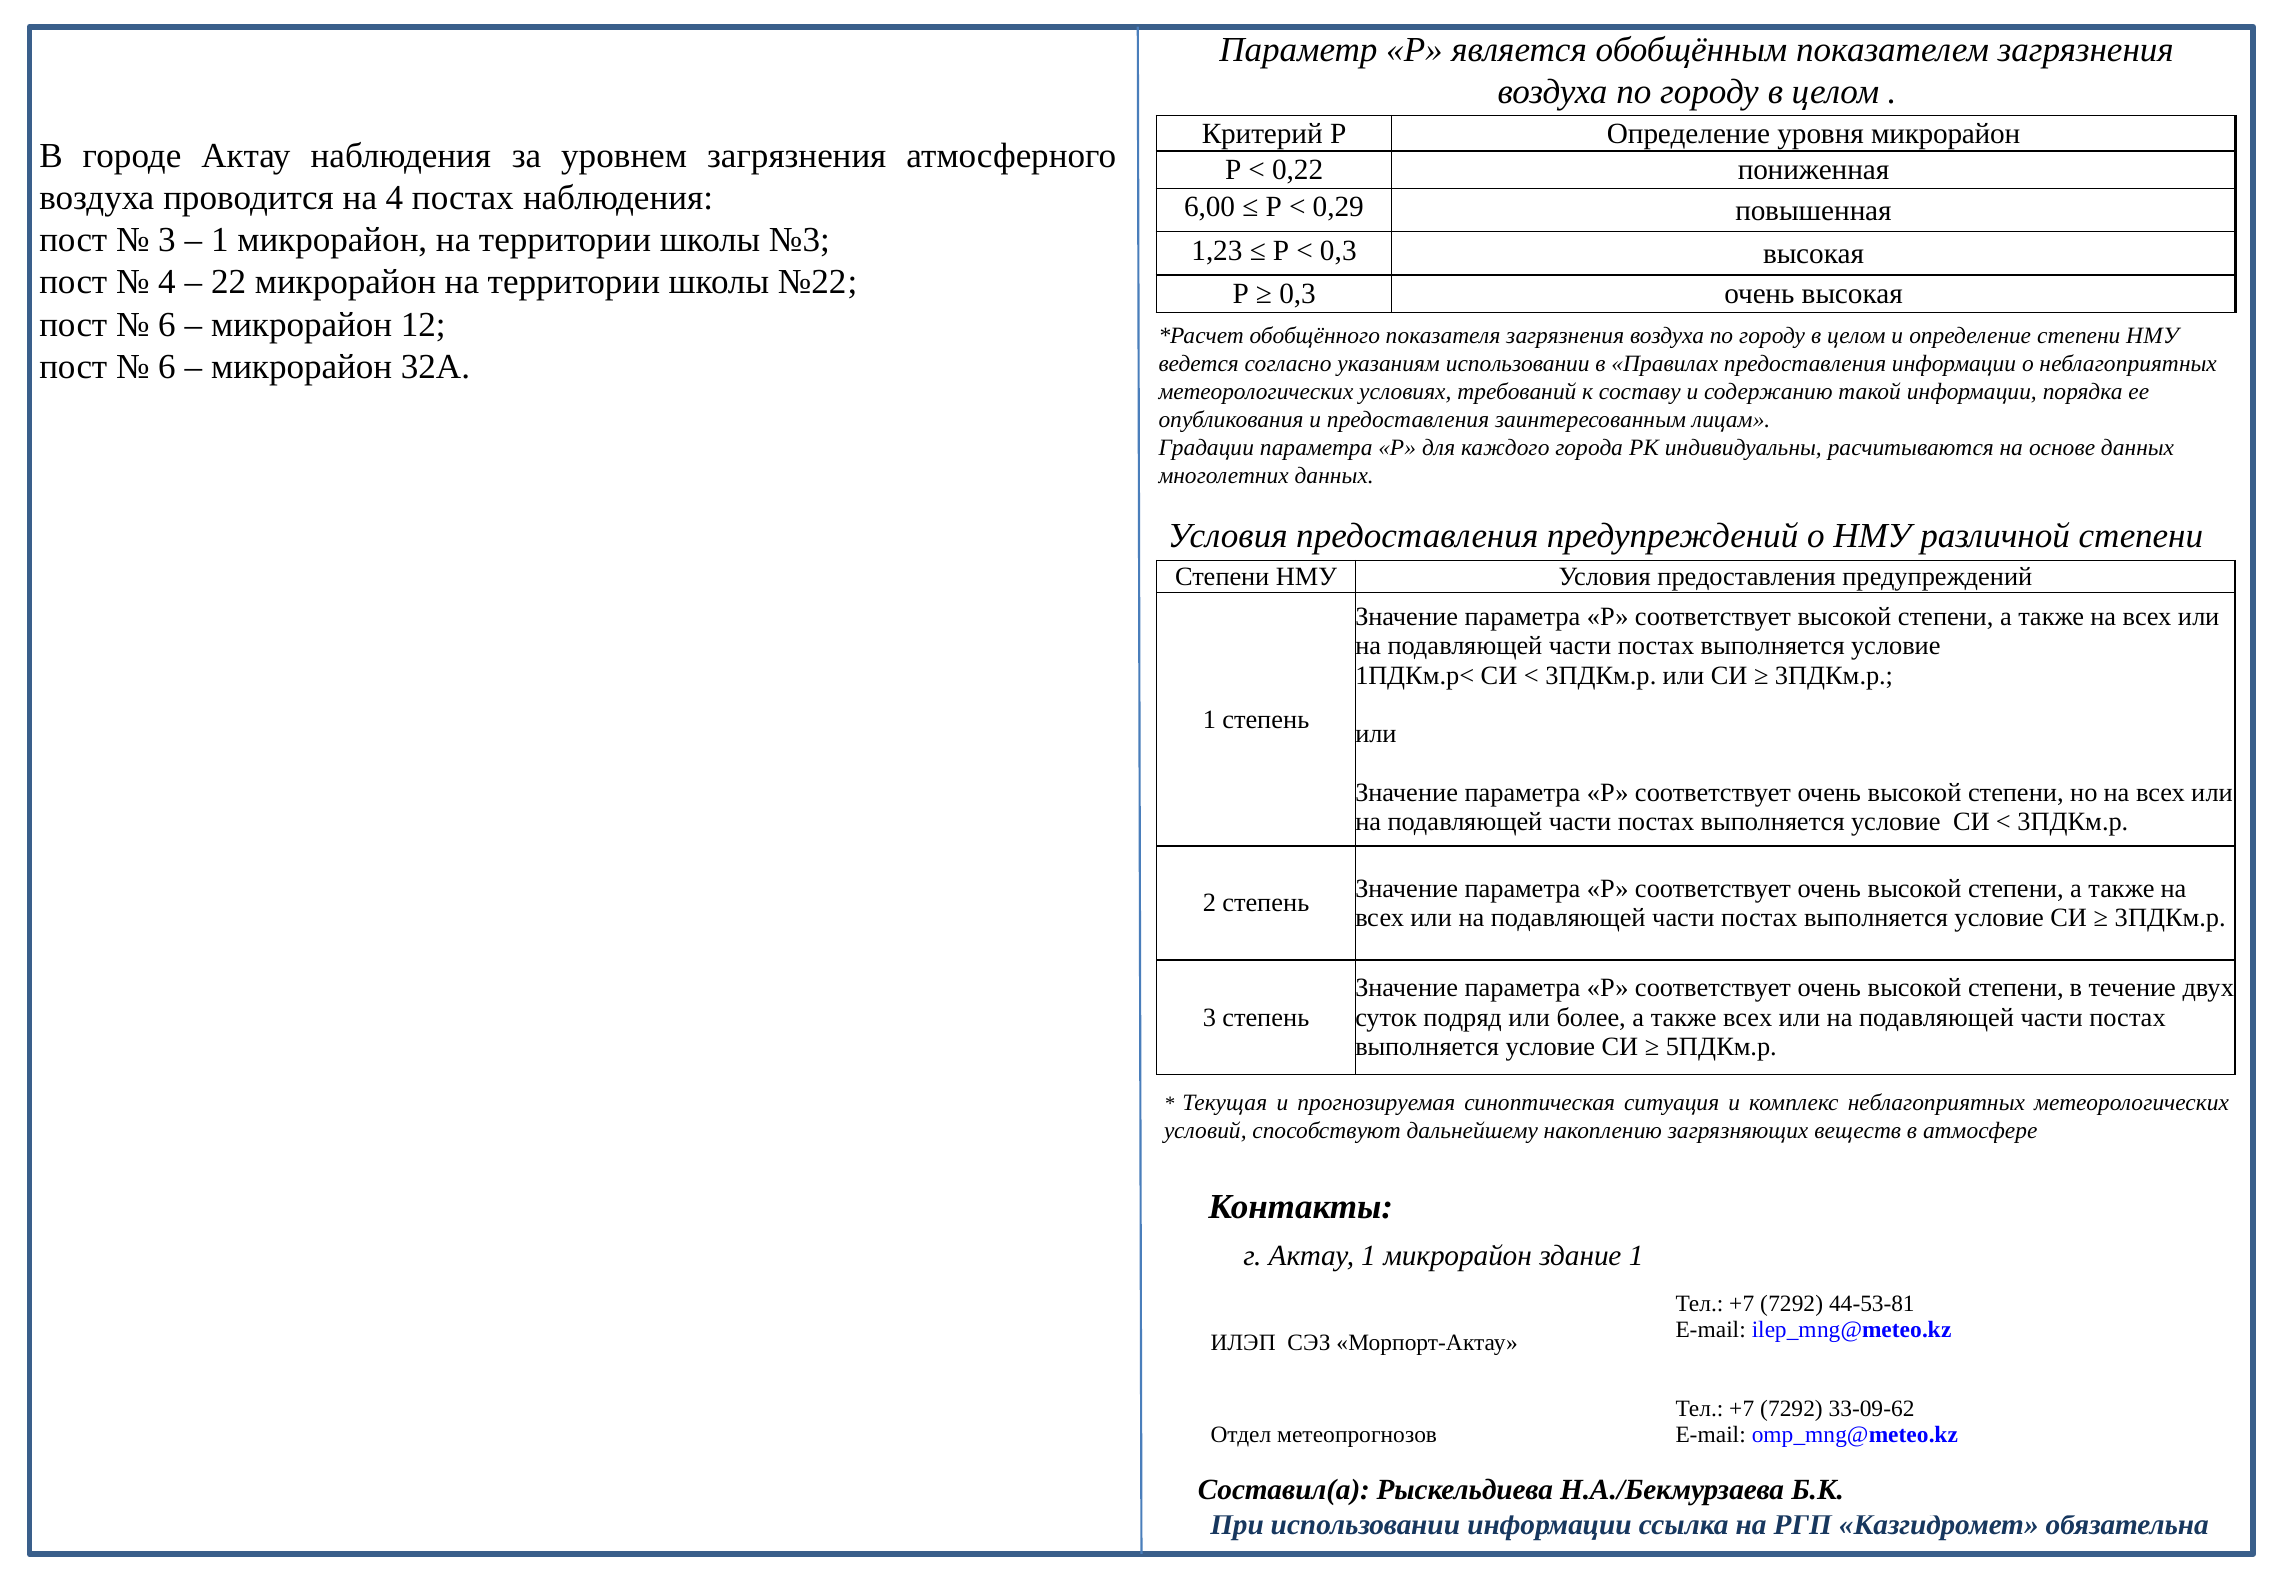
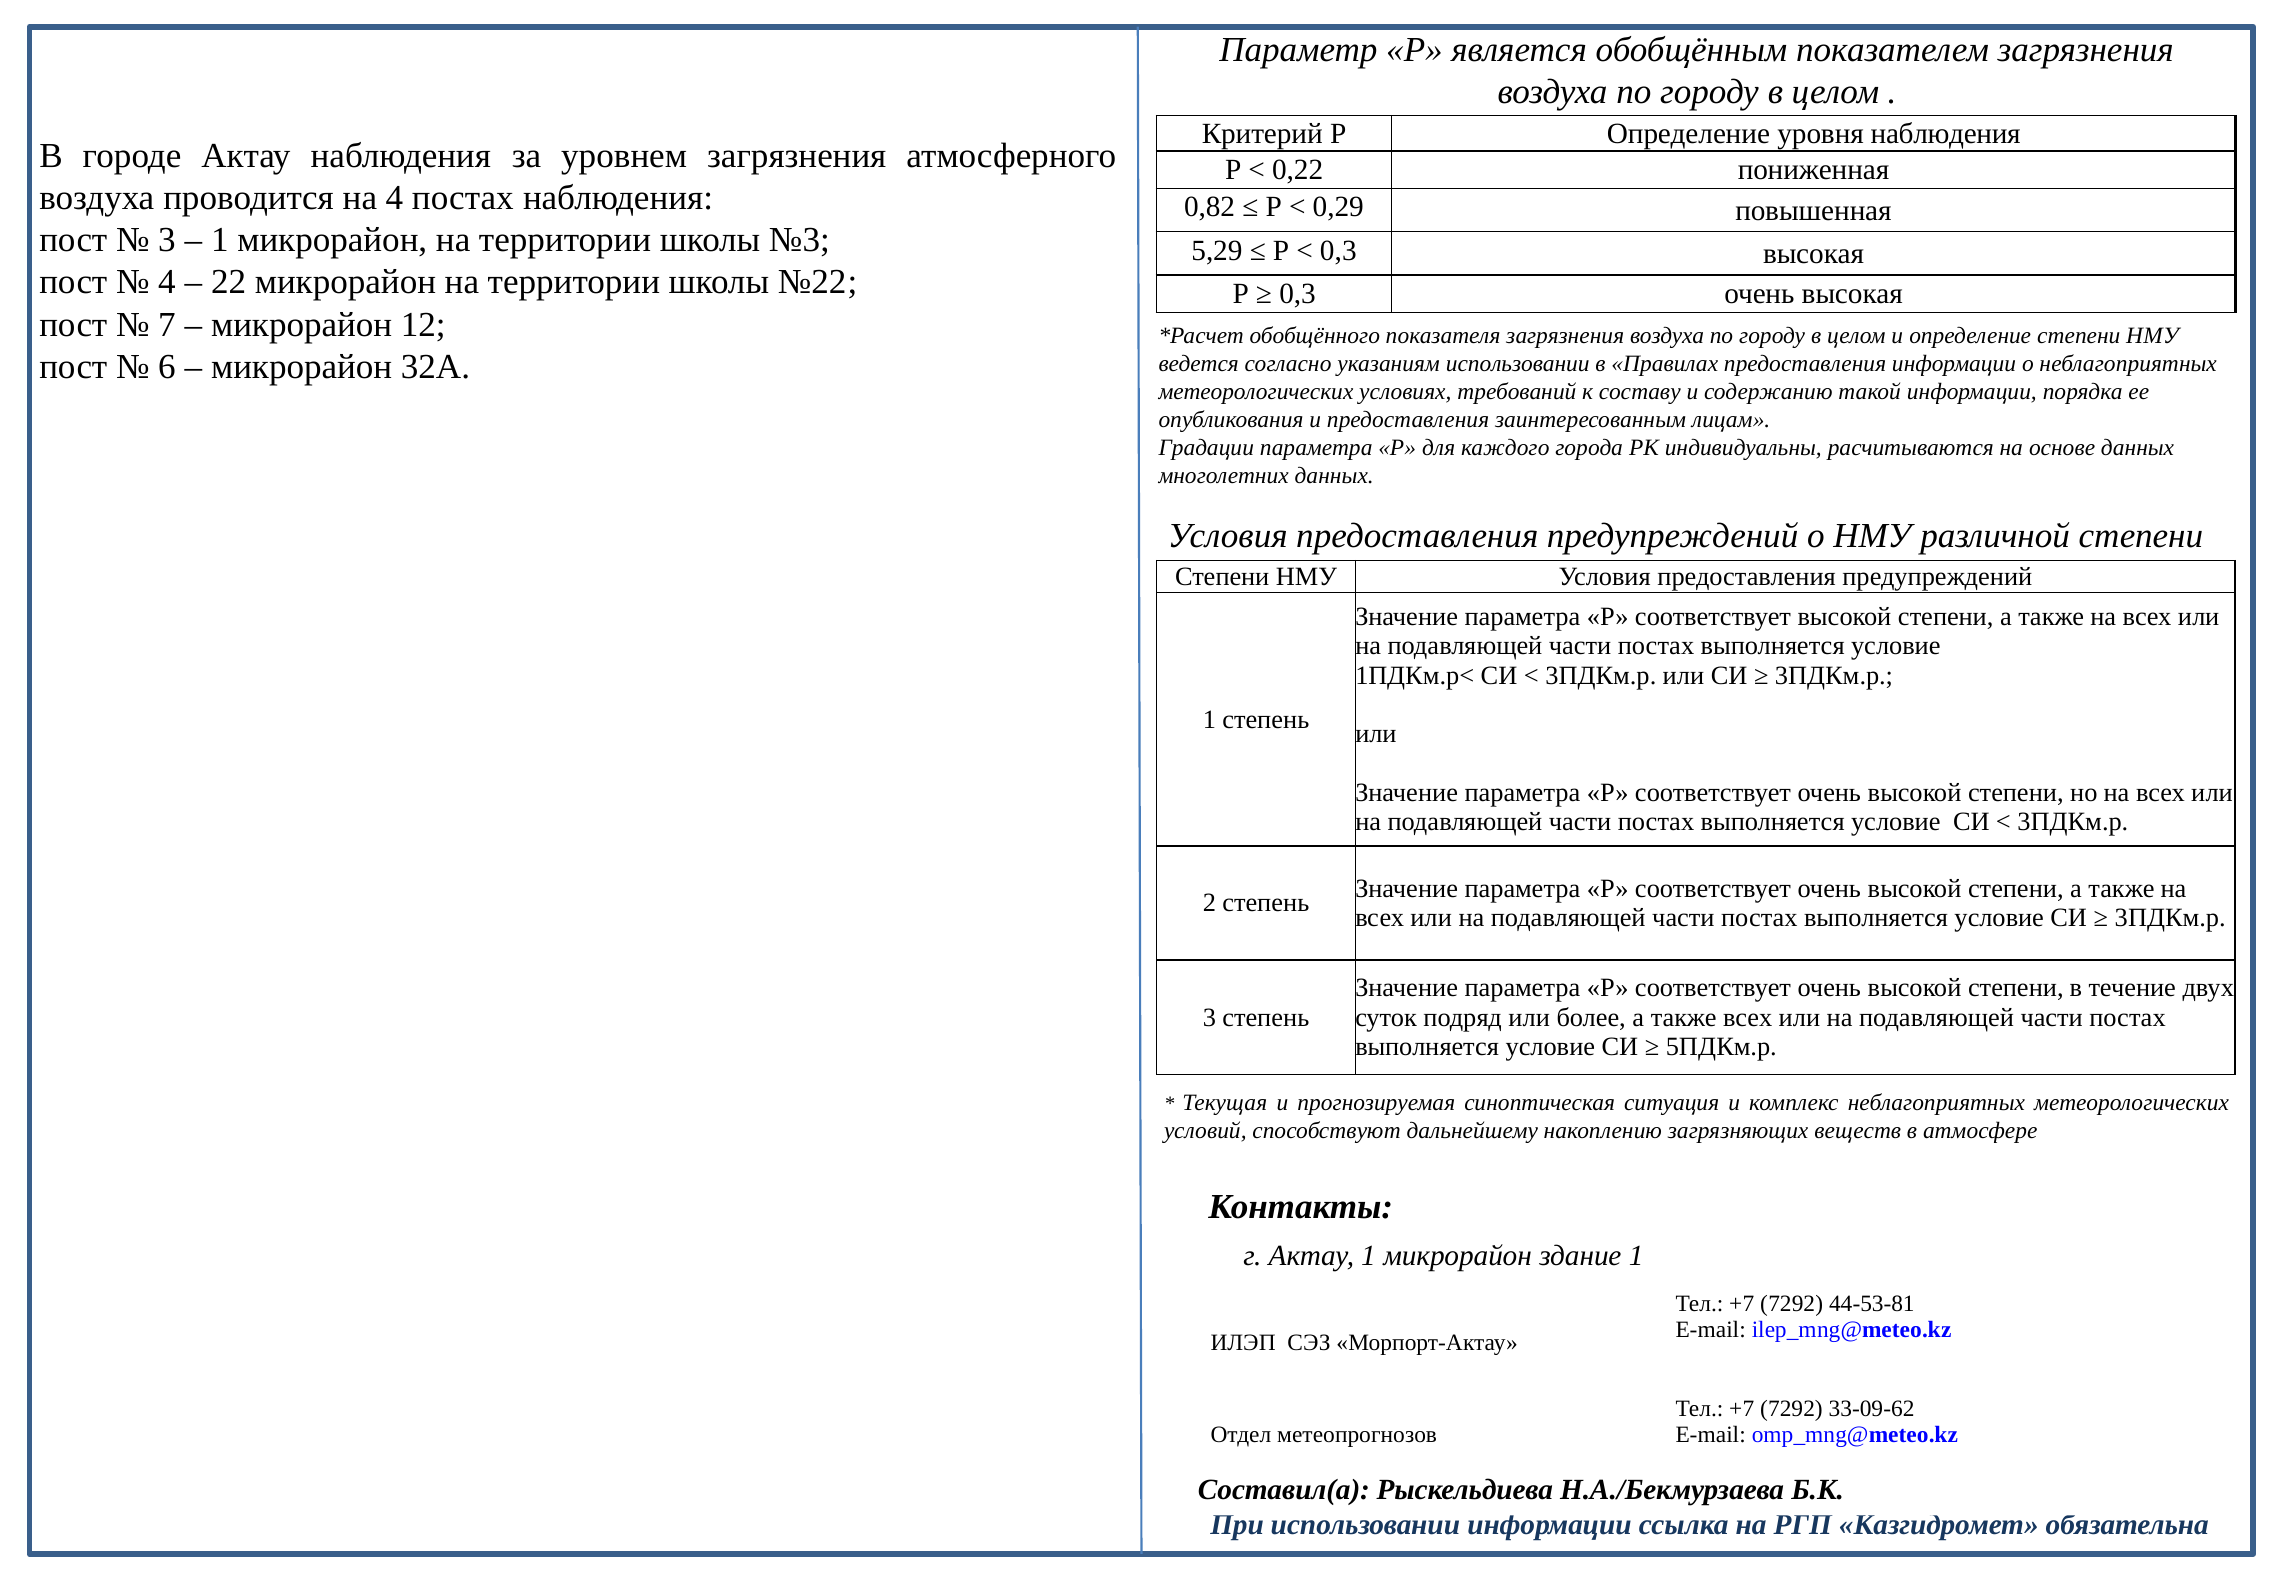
уровня микрорайон: микрорайон -> наблюдения (1946, 133)
6,00: 6,00 -> 0,82 (1210, 207)
1,23: 1,23 -> 5,29 (1217, 250)
6: 6 -> 7 (167, 324)
